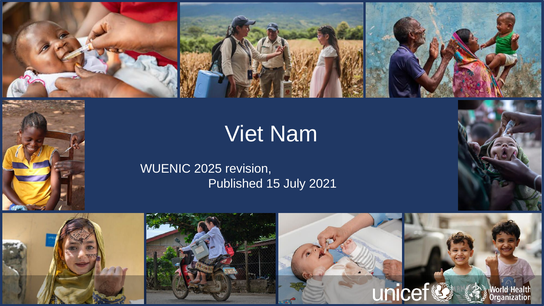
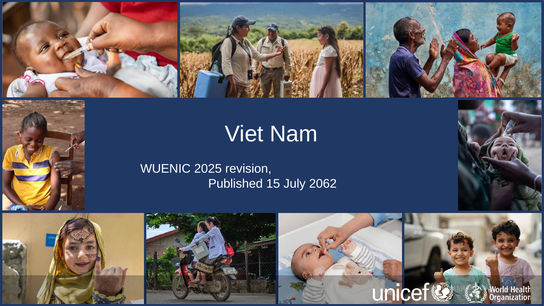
2021: 2021 -> 2062 (323, 184)
